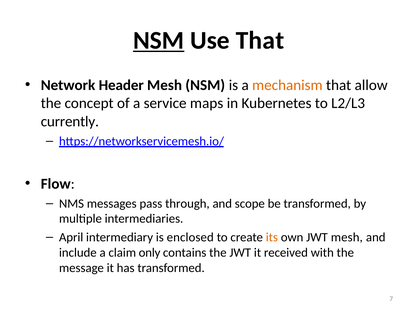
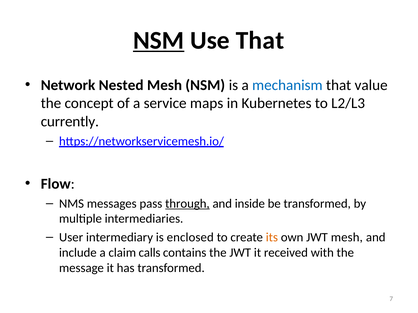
Header: Header -> Nested (121, 85)
mechanism colour: orange -> blue (287, 85)
allow: allow -> value (371, 85)
through underline: none -> present (187, 204)
scope: scope -> inside (250, 204)
April: April -> User (71, 238)
only: only -> calls (150, 253)
